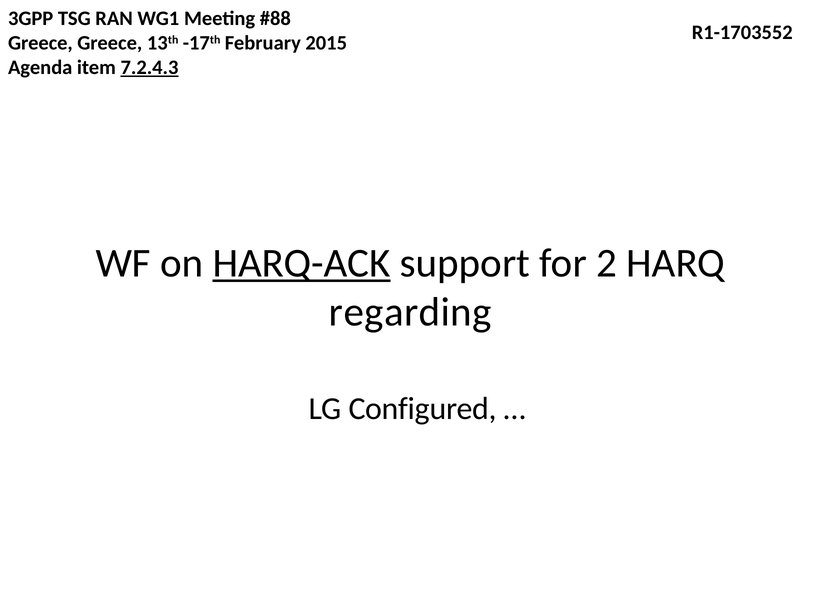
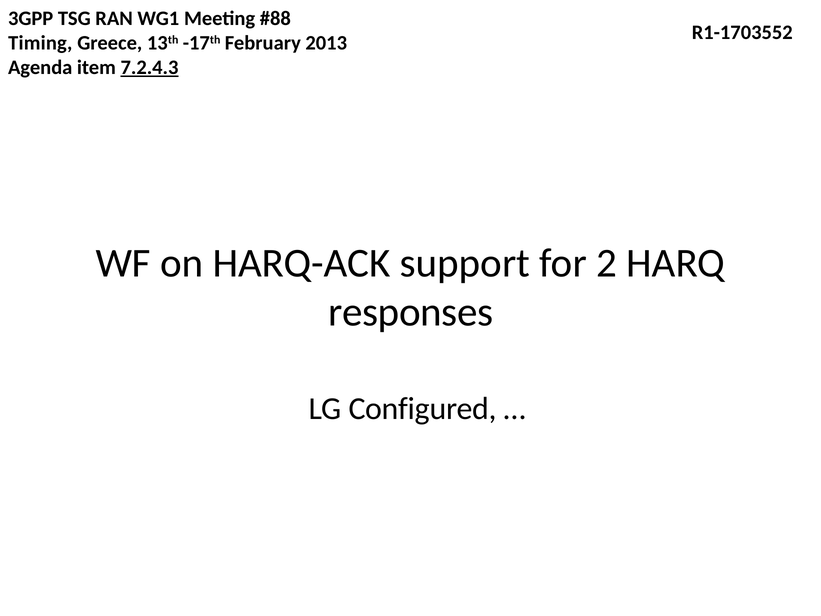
Greece: Greece -> Timing (40, 43)
2015: 2015 -> 2013 (326, 43)
HARQ-ACK underline: present -> none (302, 263)
regarding: regarding -> responses (411, 312)
